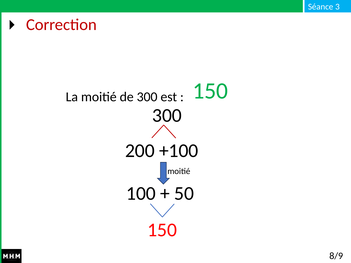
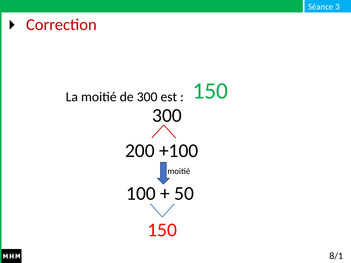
8/9: 8/9 -> 8/1 (336, 256)
